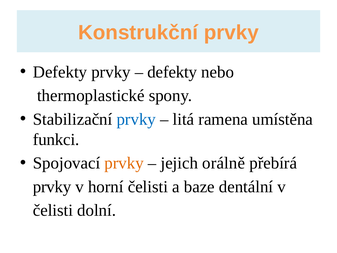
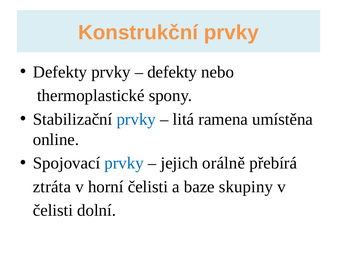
funkci: funkci -> online (56, 139)
prvky colour: orange -> blue (124, 163)
prvky: prvky -> ztráta (52, 187)
dentální: dentální -> skupiny (246, 187)
